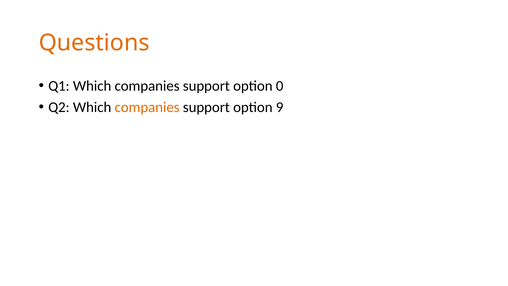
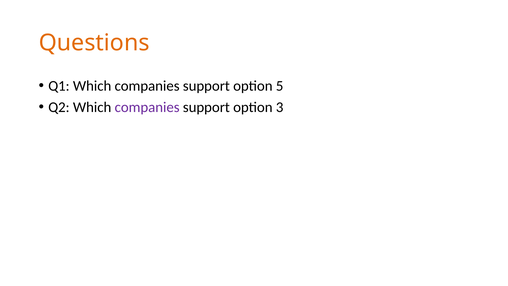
0: 0 -> 5 (280, 86)
companies colour: orange -> purple (147, 107)
9: 9 -> 3 (280, 107)
